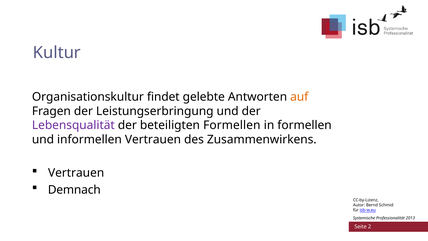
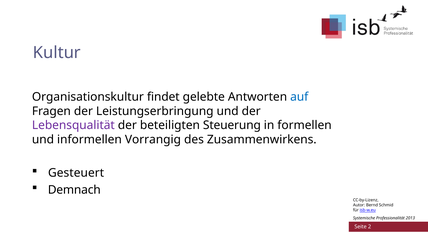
auf colour: orange -> blue (299, 97)
beteiligten Formellen: Formellen -> Steuerung (232, 125)
informellen Vertrauen: Vertrauen -> Vorrangig (153, 140)
Vertrauen: Vertrauen -> Gesteuert (76, 173)
